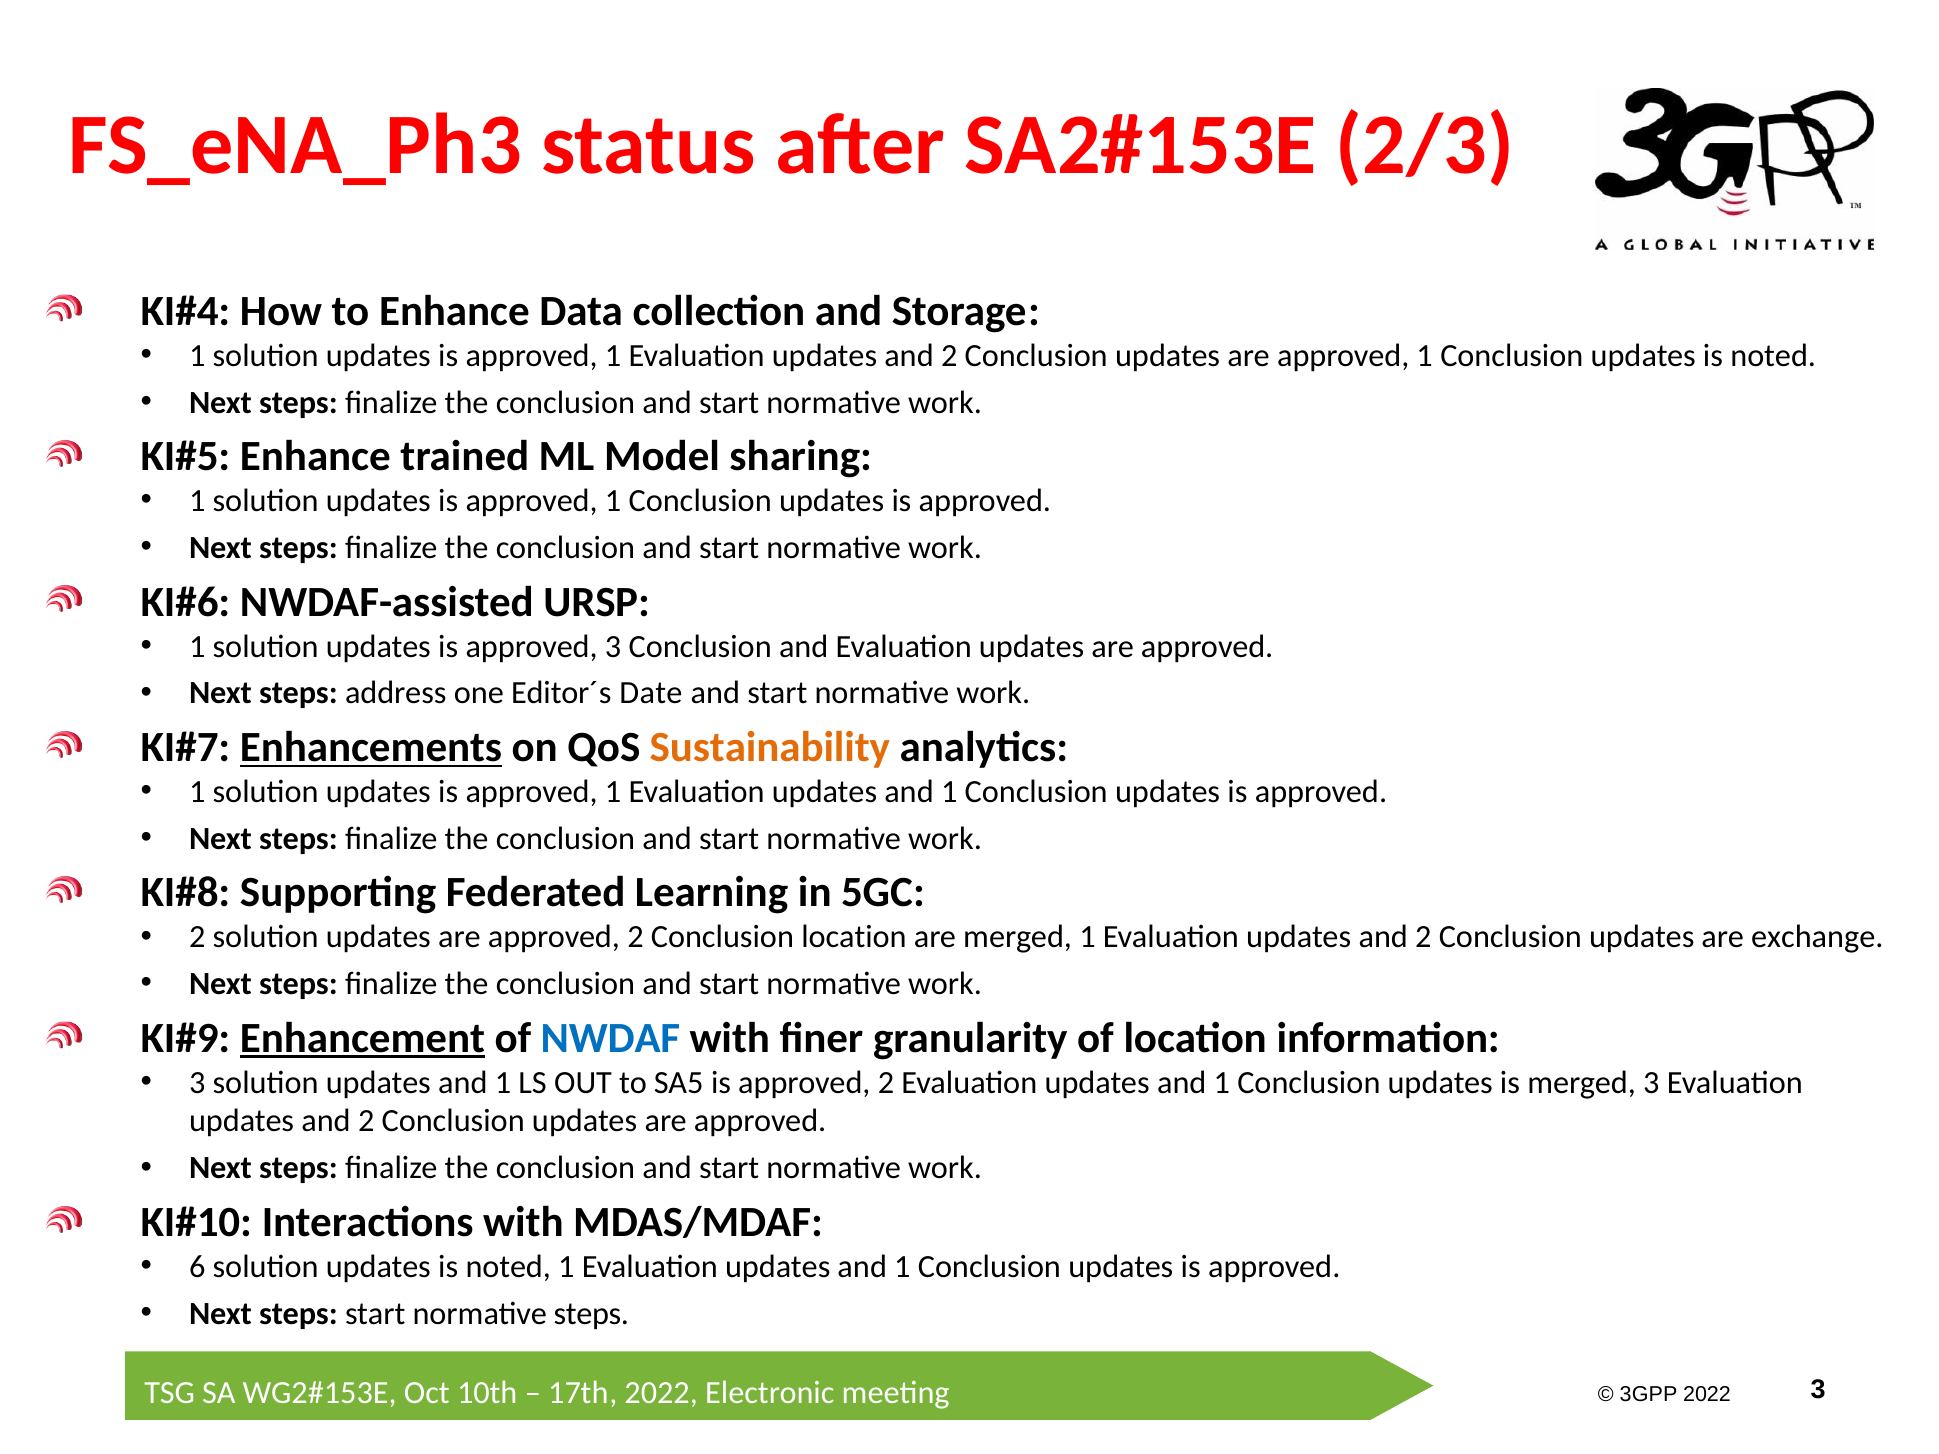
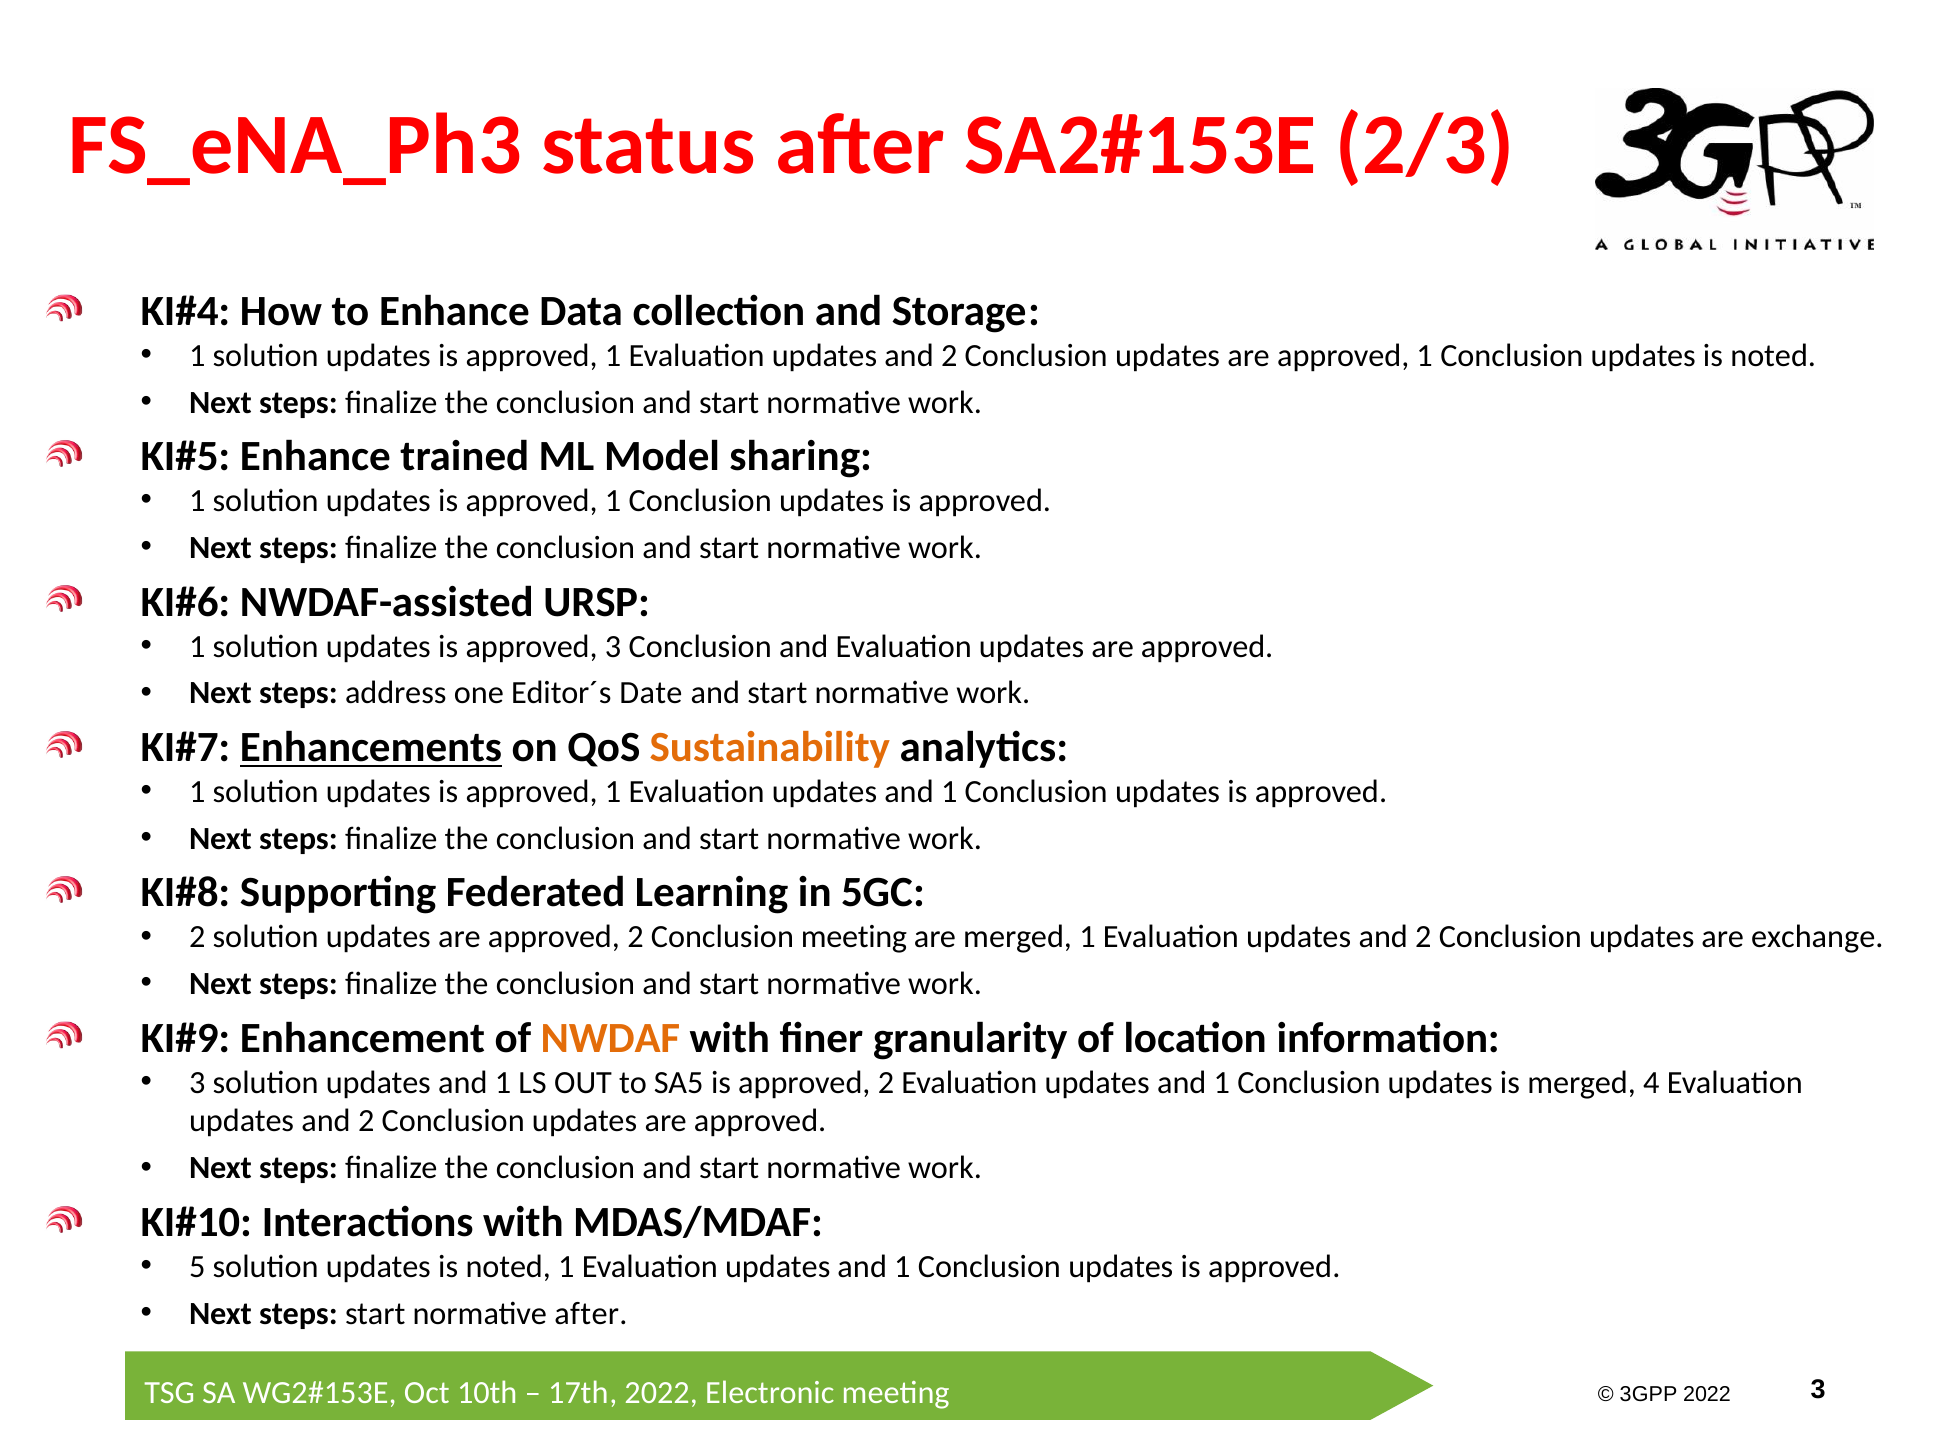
Conclusion location: location -> meeting (854, 937)
Enhancement underline: present -> none (362, 1038)
NWDAF colour: blue -> orange (610, 1038)
merged 3: 3 -> 4 (1651, 1083)
6: 6 -> 5 (197, 1267)
normative steps: steps -> after (591, 1314)
